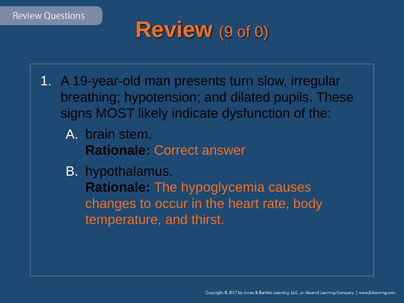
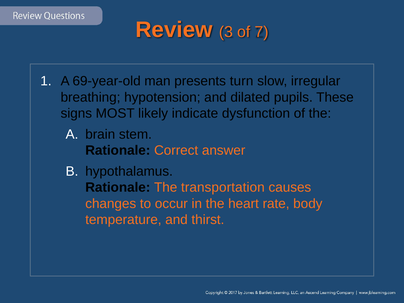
9: 9 -> 3 (226, 32)
0: 0 -> 7 (262, 32)
19-year-old: 19-year-old -> 69-year-old (107, 81)
hypoglycemia: hypoglycemia -> transportation (223, 187)
